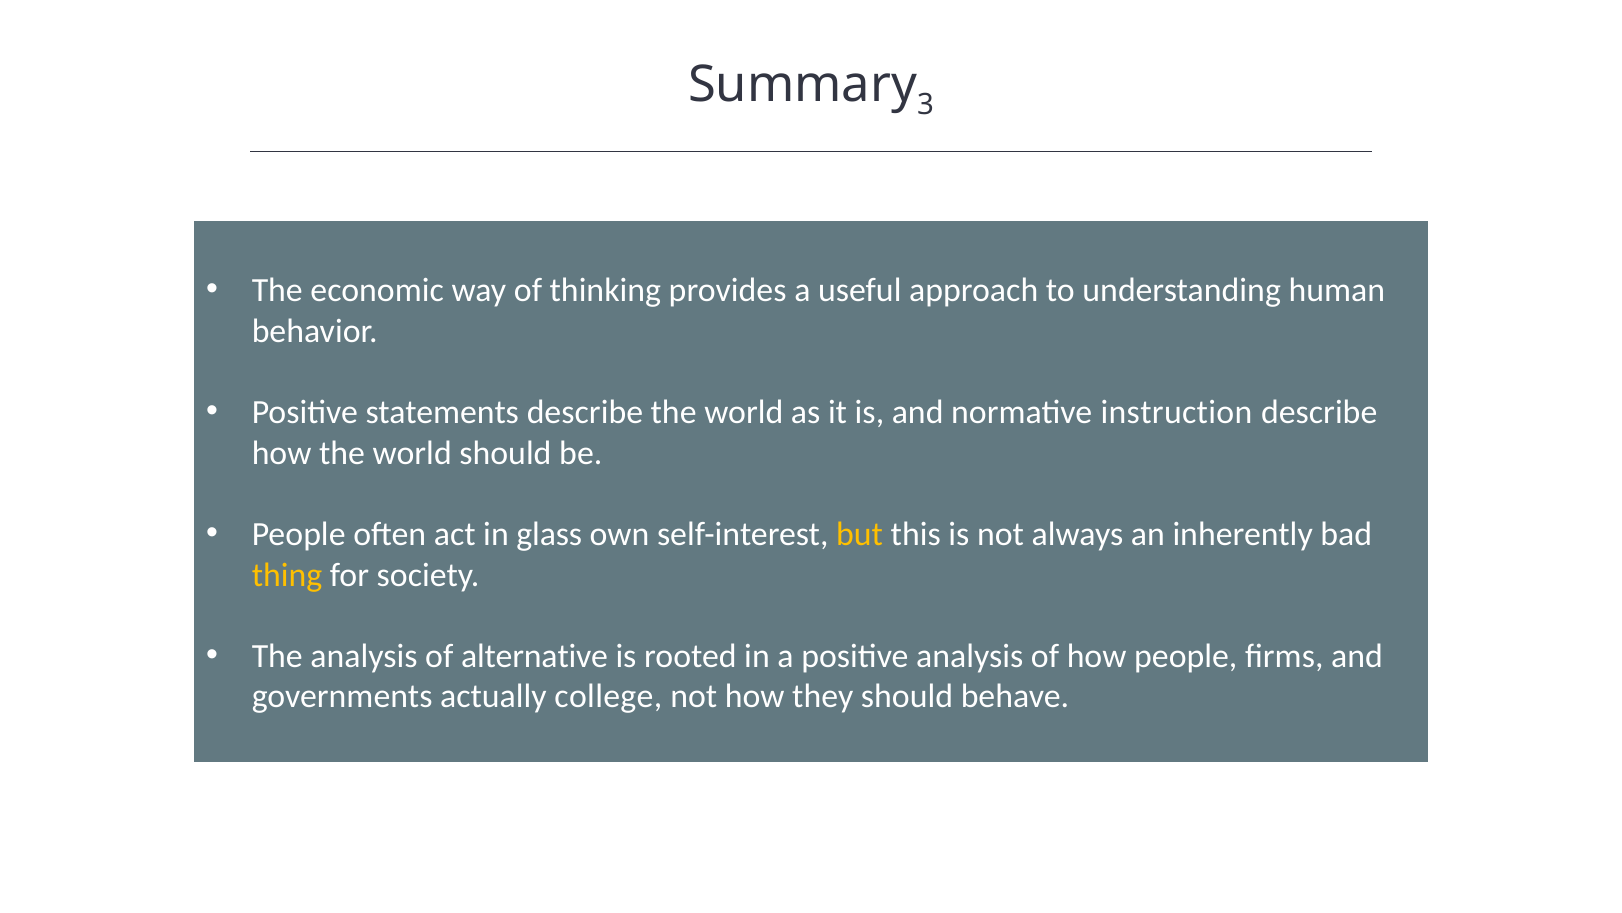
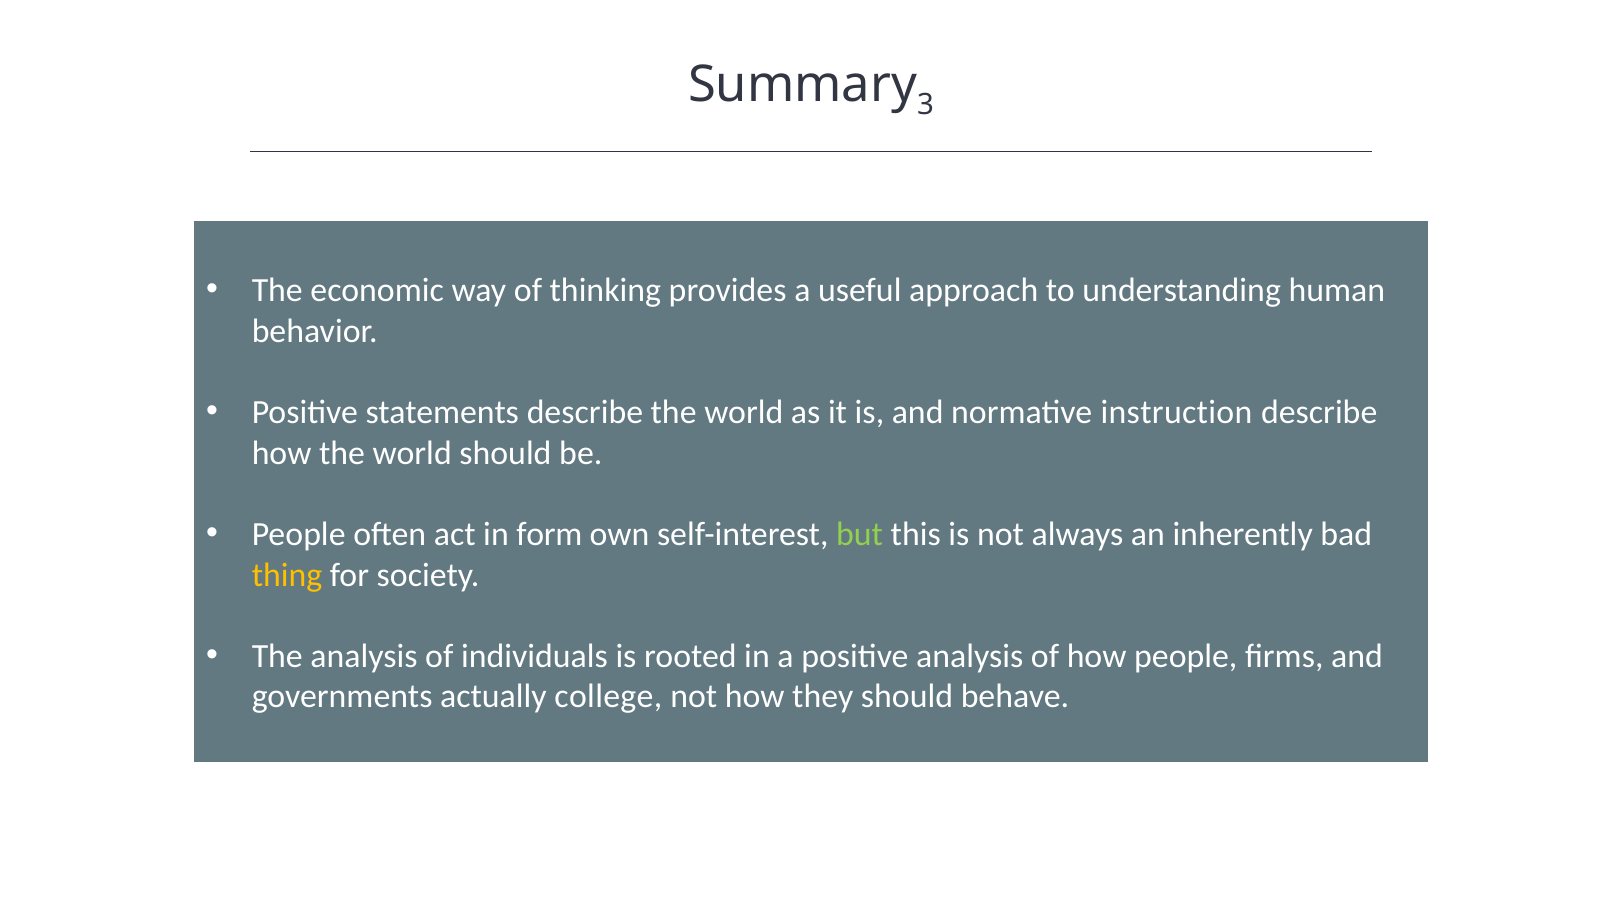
glass: glass -> form (549, 534)
but colour: yellow -> light green (860, 534)
alternative: alternative -> individuals (534, 656)
